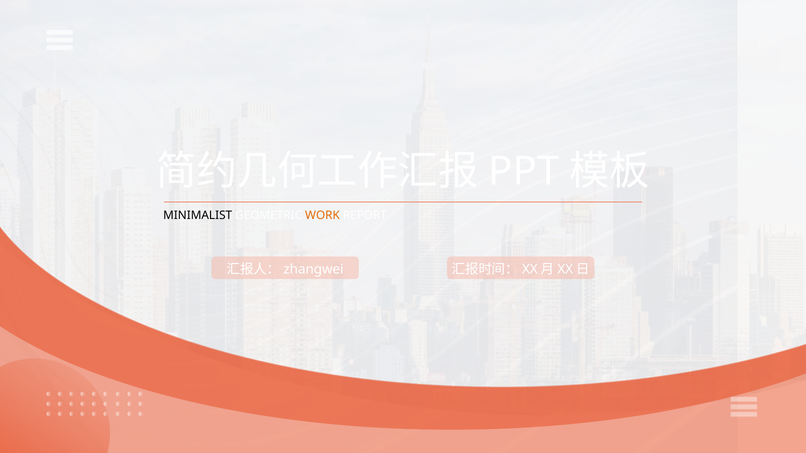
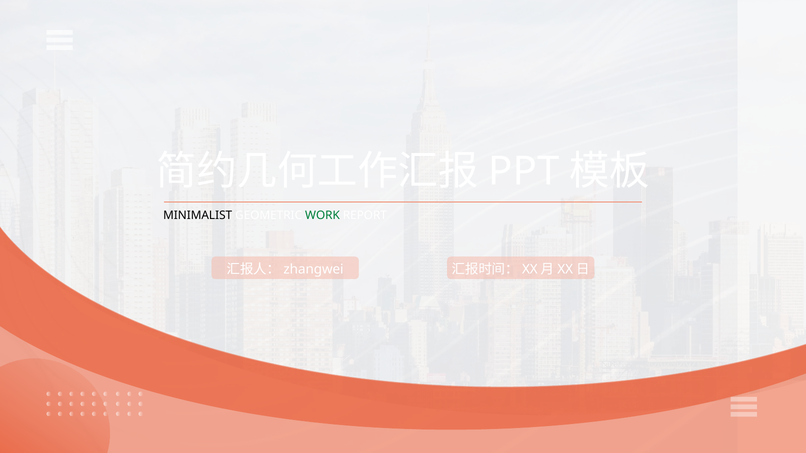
WORK colour: orange -> green (322, 216)
